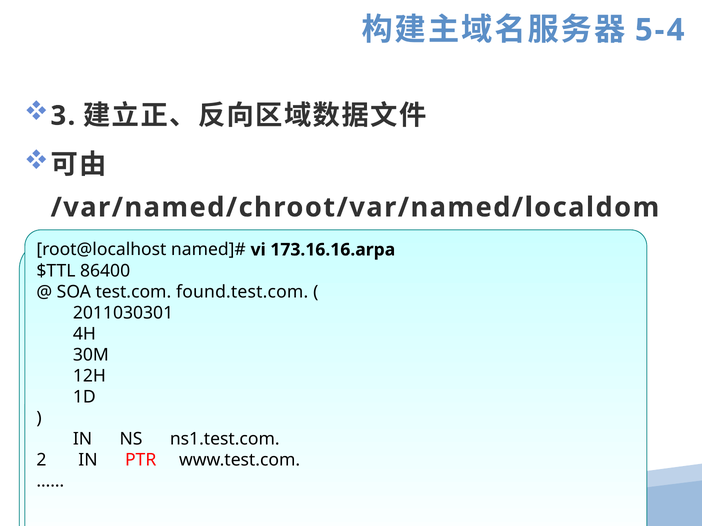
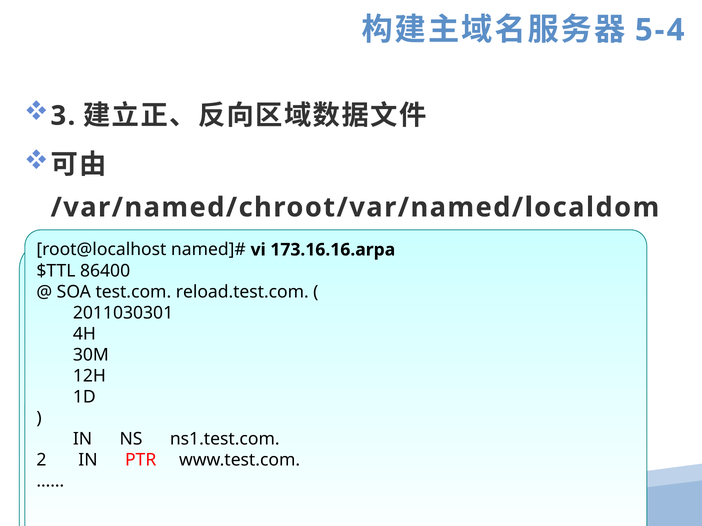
found.test.com: found.test.com -> reload.test.com (242, 292)
